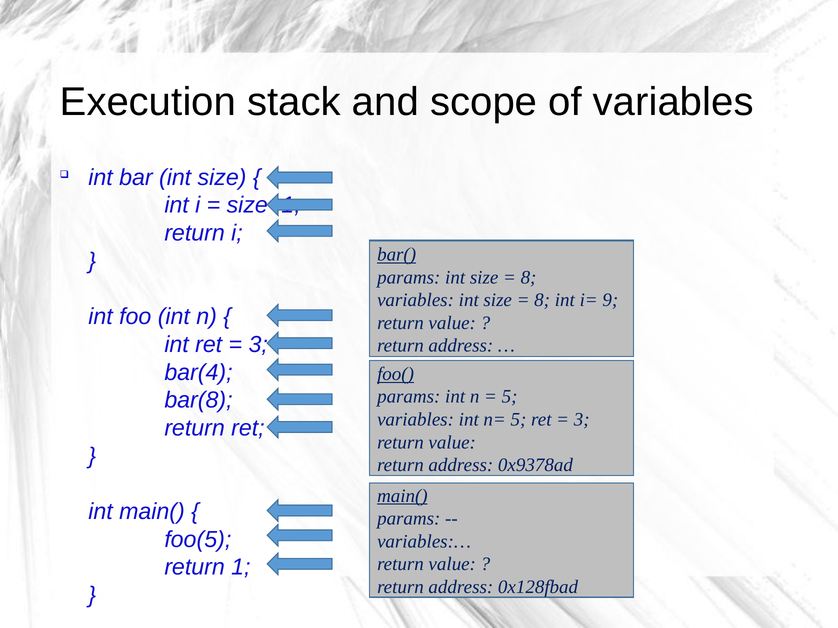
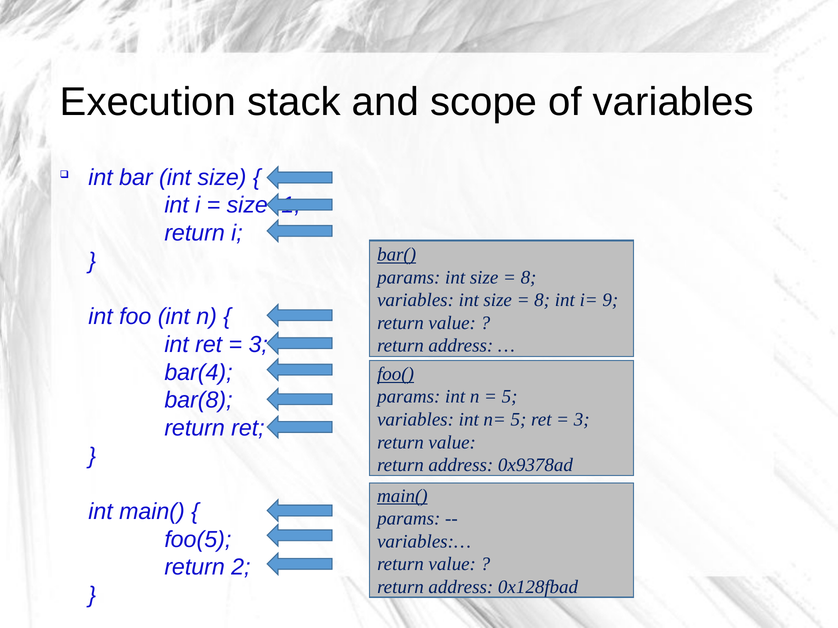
1: 1 -> 2 (241, 568)
